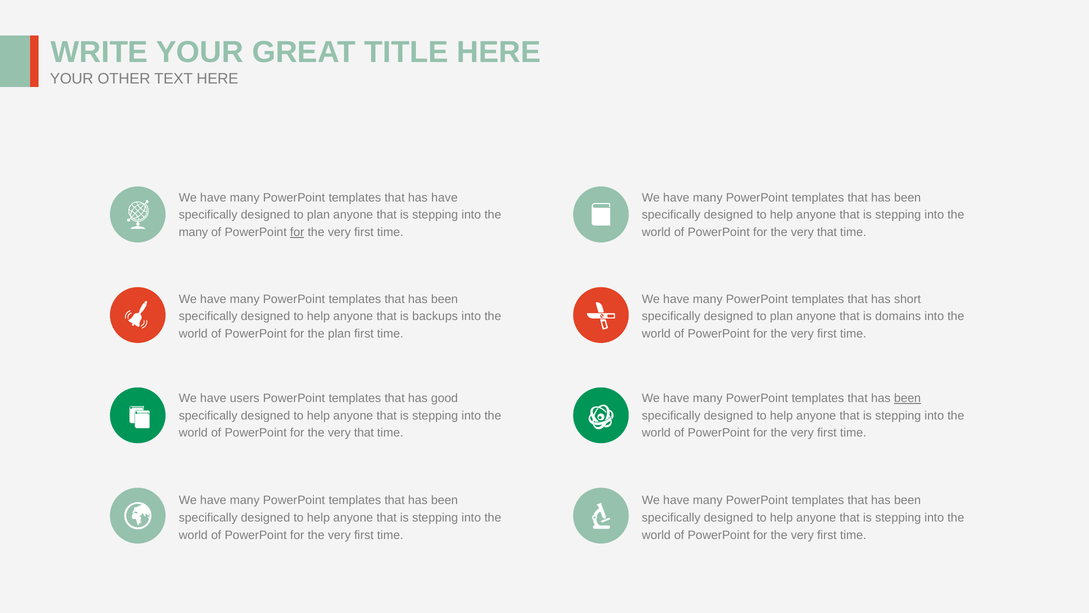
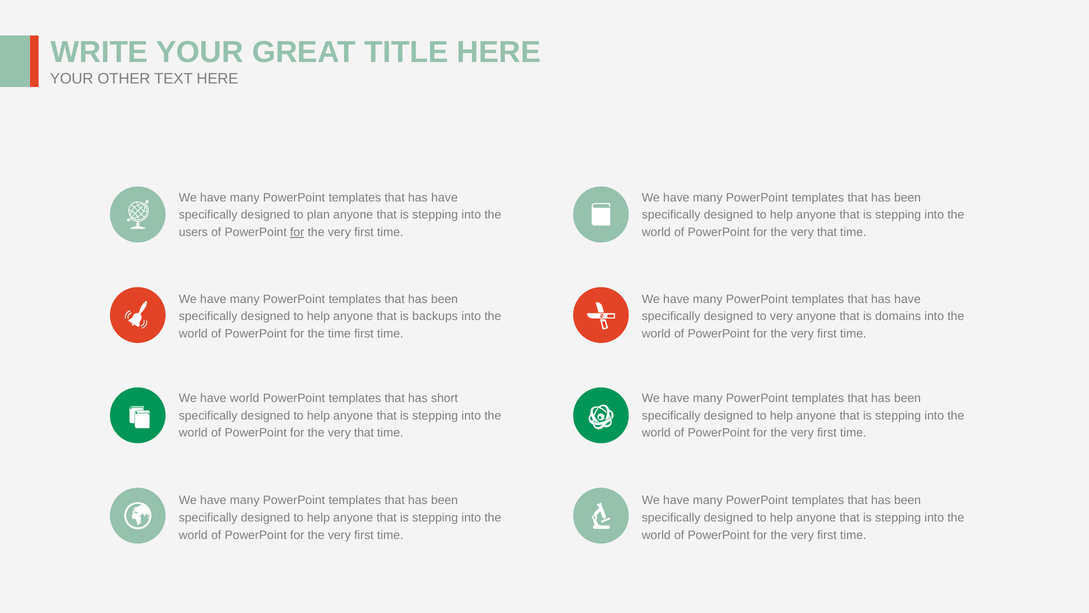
many: many -> users (193, 232)
short: short -> have (907, 299)
plan: plan -> very (781, 316)
the plan: plan -> time (339, 333)
have users: users -> world (245, 398)
good: good -> short (445, 398)
been underline: present -> none (908, 398)
